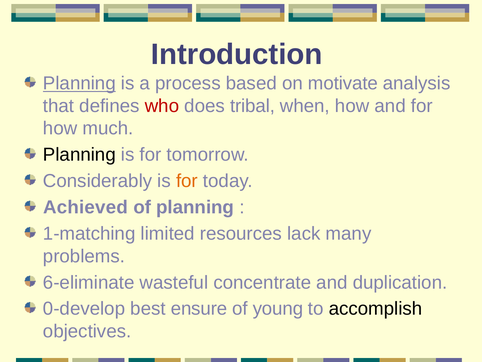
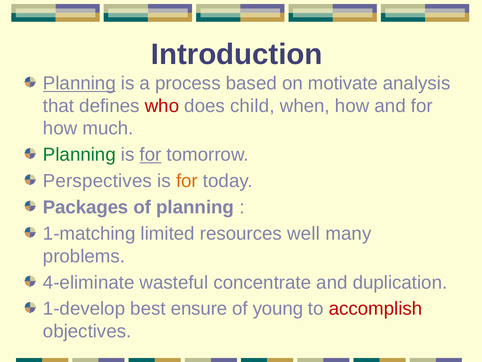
tribal: tribal -> child (252, 106)
Planning colour: black -> green (79, 155)
for underline: none -> present (151, 155)
Considerably: Considerably -> Perspectives (97, 181)
Achieved: Achieved -> Packages (86, 207)
lack: lack -> well (304, 233)
6-eliminate: 6-eliminate -> 4-eliminate (89, 282)
0-develop: 0-develop -> 1-develop (84, 308)
accomplish colour: black -> red (376, 308)
